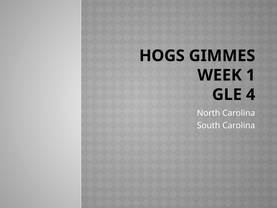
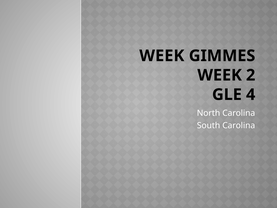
HOGS: HOGS -> WEEK (162, 56)
1: 1 -> 2 (251, 75)
